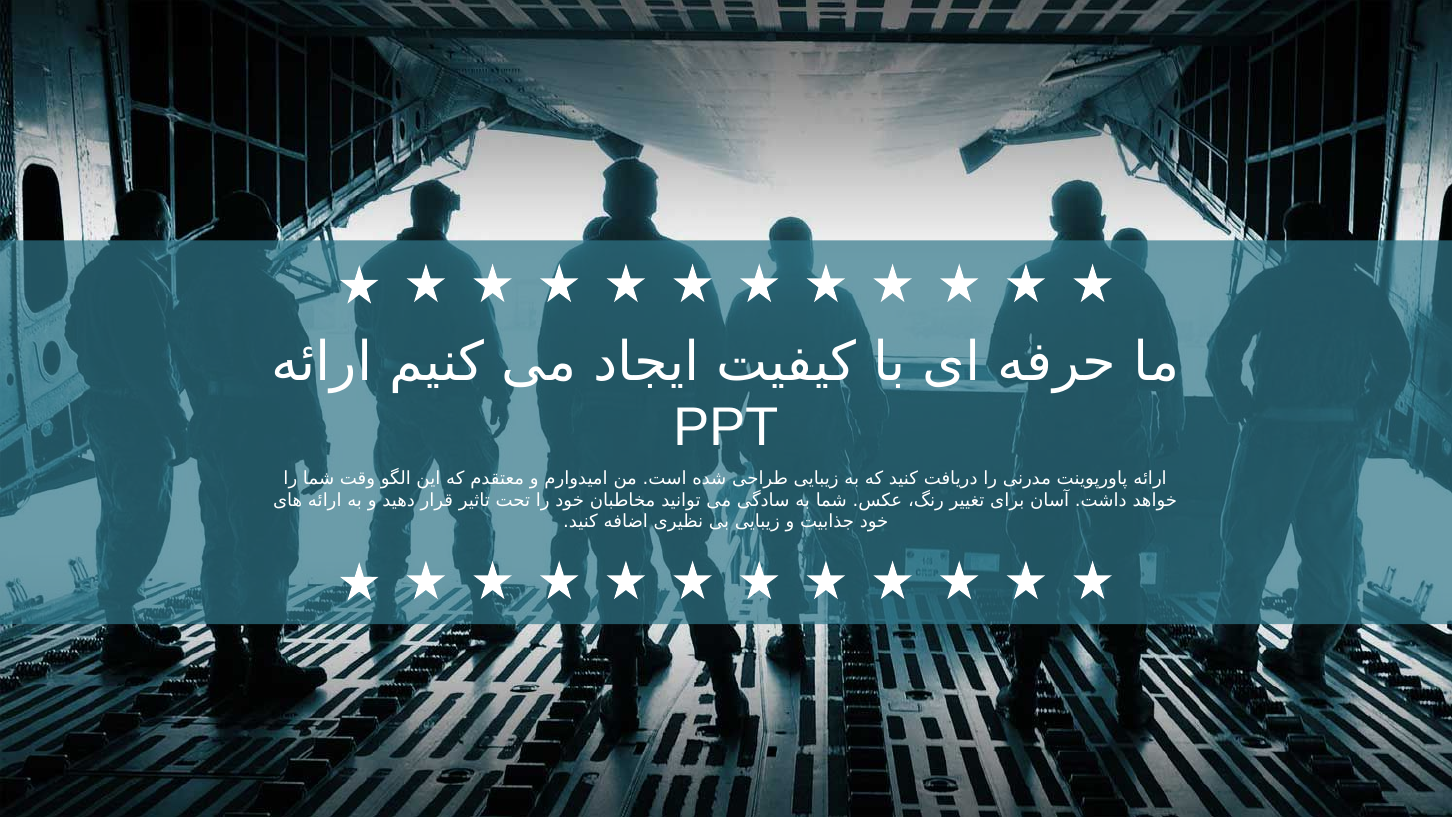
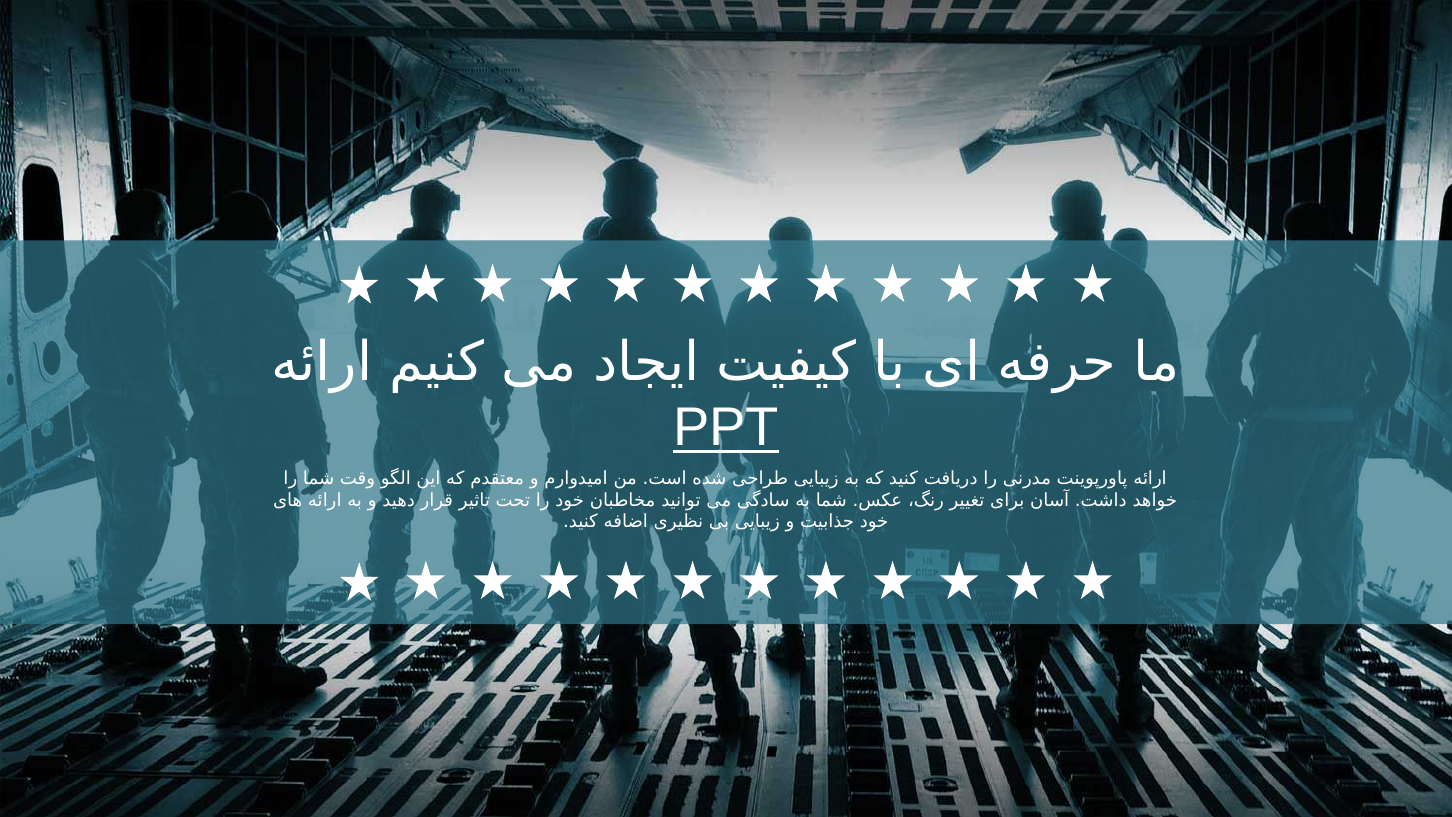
PPT underline: none -> present (726, 428)
